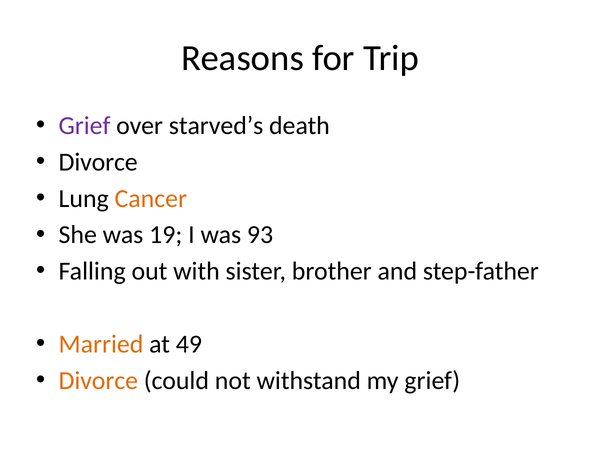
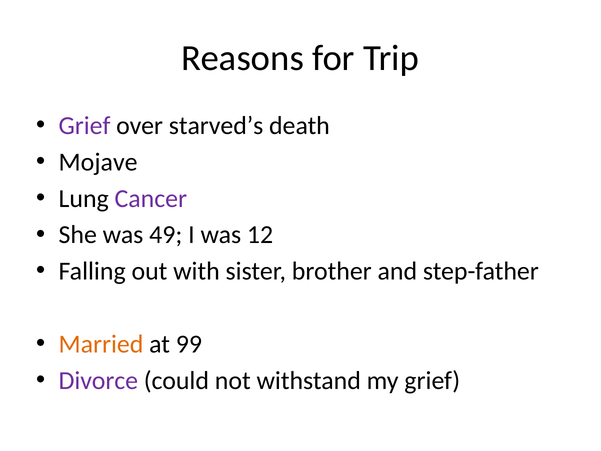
Divorce: Divorce -> Mojave (98, 162)
Cancer colour: orange -> purple (151, 198)
19: 19 -> 49 (166, 235)
93: 93 -> 12 (260, 235)
49: 49 -> 99 (189, 344)
Divorce colour: orange -> purple (98, 380)
